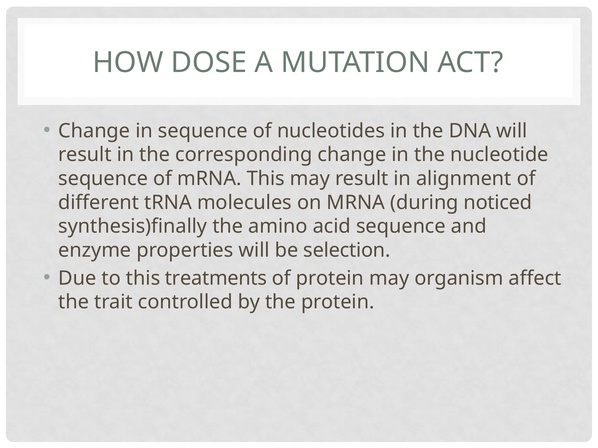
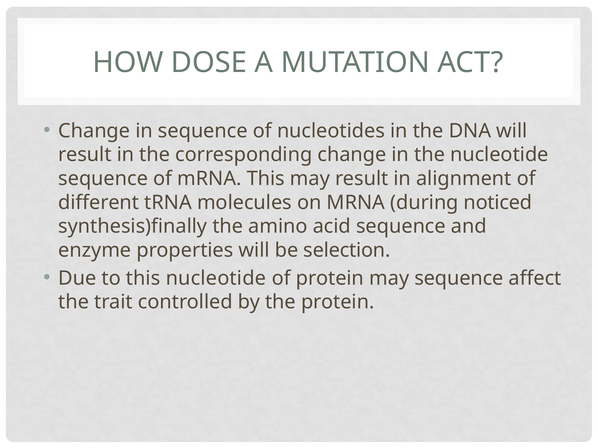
this treatments: treatments -> nucleotide (216, 278)
may organism: organism -> sequence (459, 278)
